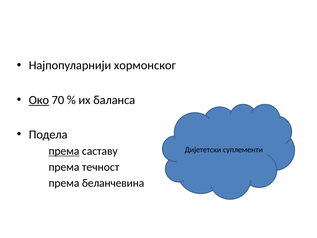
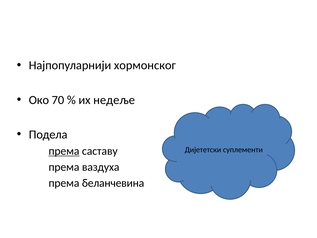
Око underline: present -> none (39, 100)
баланса: баланса -> недеље (114, 100)
течност: течност -> ваздуха (101, 167)
